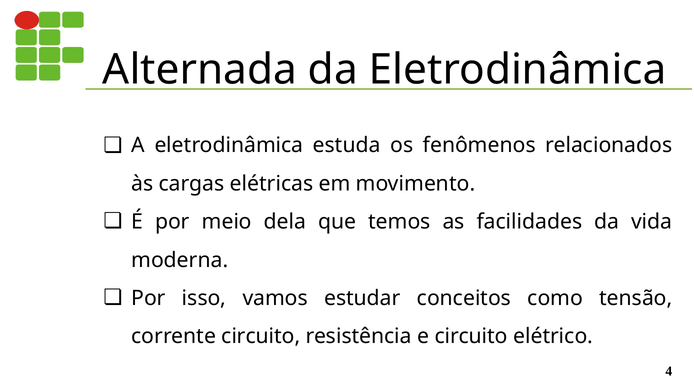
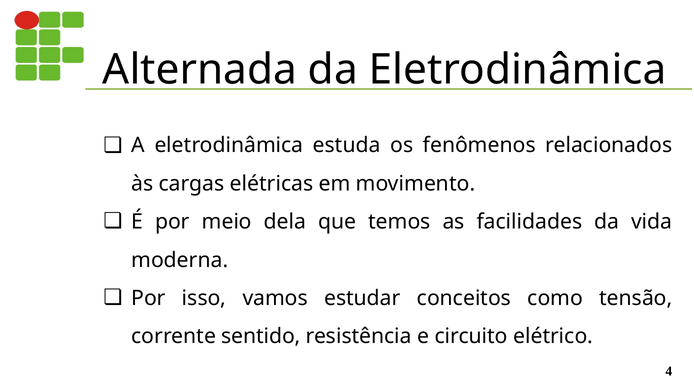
corrente circuito: circuito -> sentido (261, 336)
